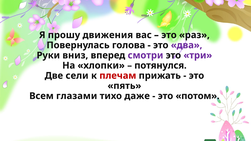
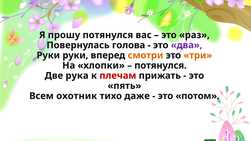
прошу движения: движения -> потянулся (108, 35)
Руки вниз: вниз -> руки (75, 55)
смотри colour: purple -> orange (145, 55)
три colour: purple -> orange (198, 55)
сели: сели -> рука (77, 76)
глазами: глазами -> охотник (77, 96)
